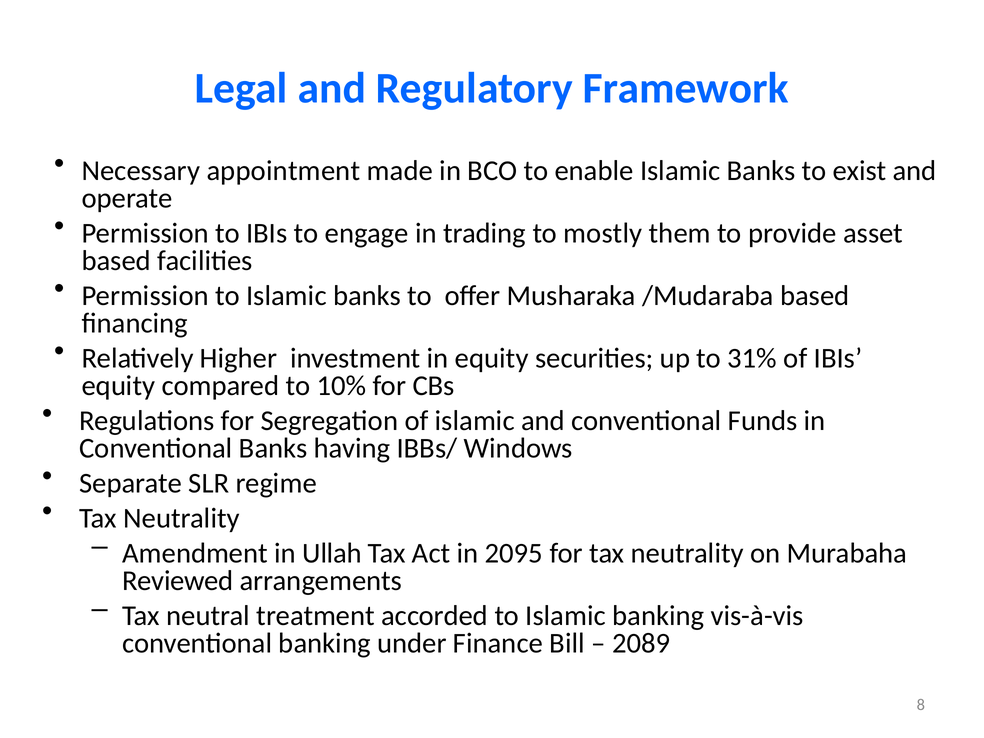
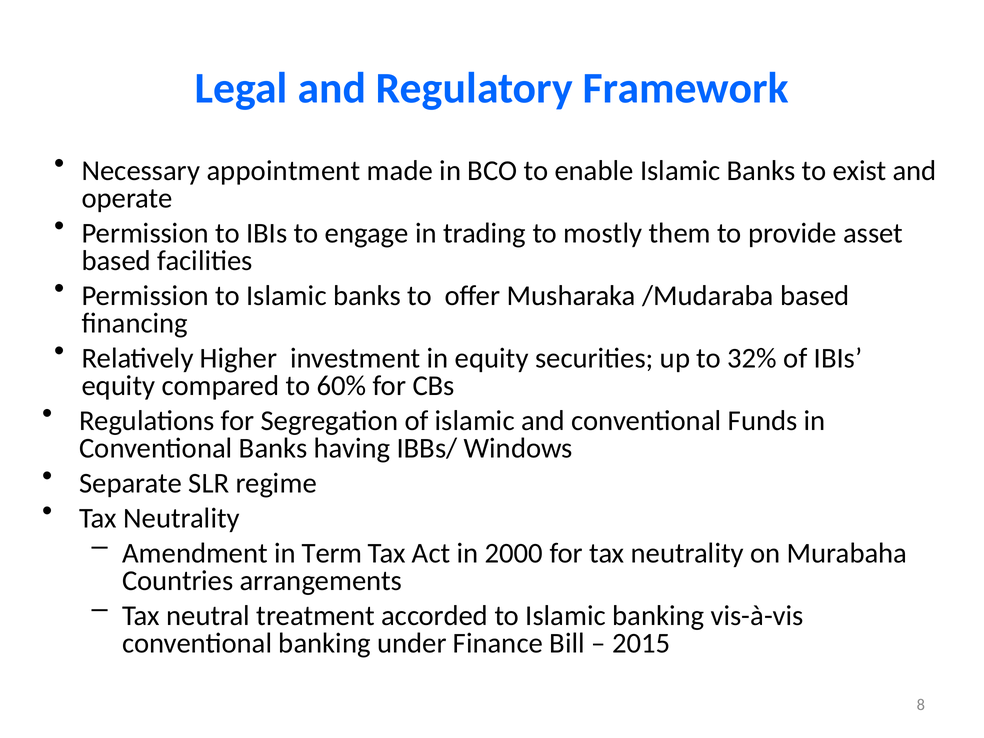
31%: 31% -> 32% (752, 358)
10%: 10% -> 60% (341, 386)
Ullah: Ullah -> Term (332, 553)
2095: 2095 -> 2000 (514, 553)
Reviewed: Reviewed -> Countries (178, 581)
2089: 2089 -> 2015 (641, 643)
